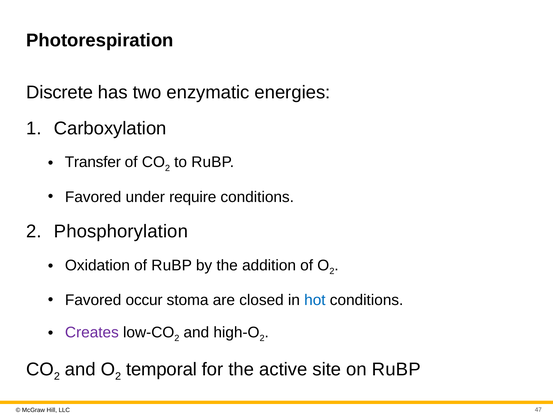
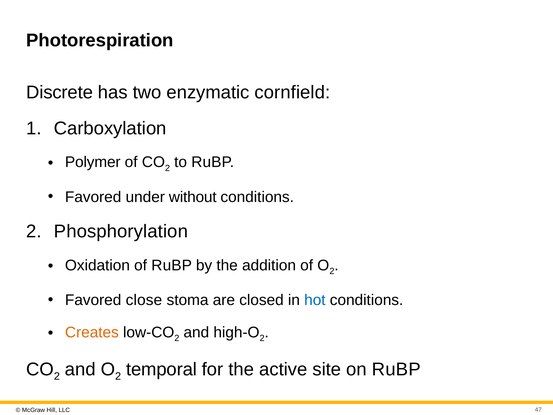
energies: energies -> cornfield (292, 92)
Transfer: Transfer -> Polymer (93, 162)
require: require -> without (193, 197)
occur: occur -> close (144, 300)
Creates colour: purple -> orange (92, 332)
